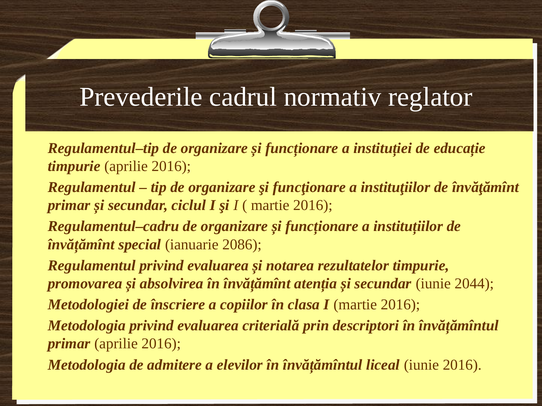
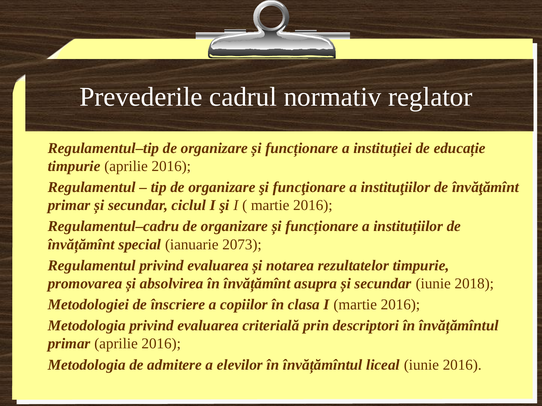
2086: 2086 -> 2073 (242, 245)
atenția: atenția -> asupra (316, 284)
2044: 2044 -> 2018 (474, 284)
